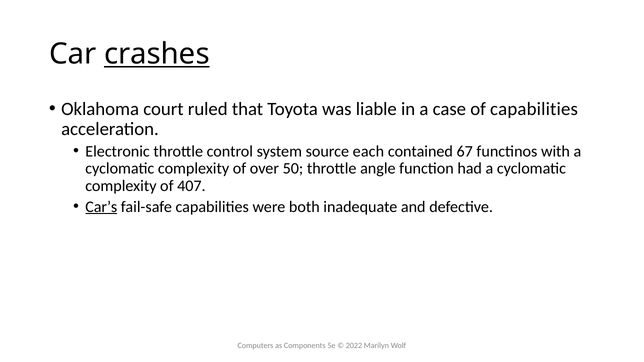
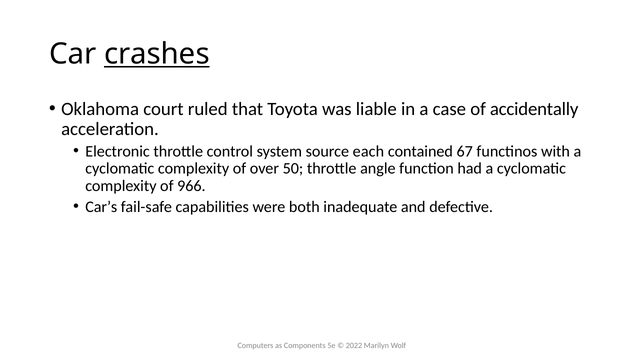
of capabilities: capabilities -> accidentally (534, 109)
407: 407 -> 966 (191, 186)
Car’s underline: present -> none (101, 207)
